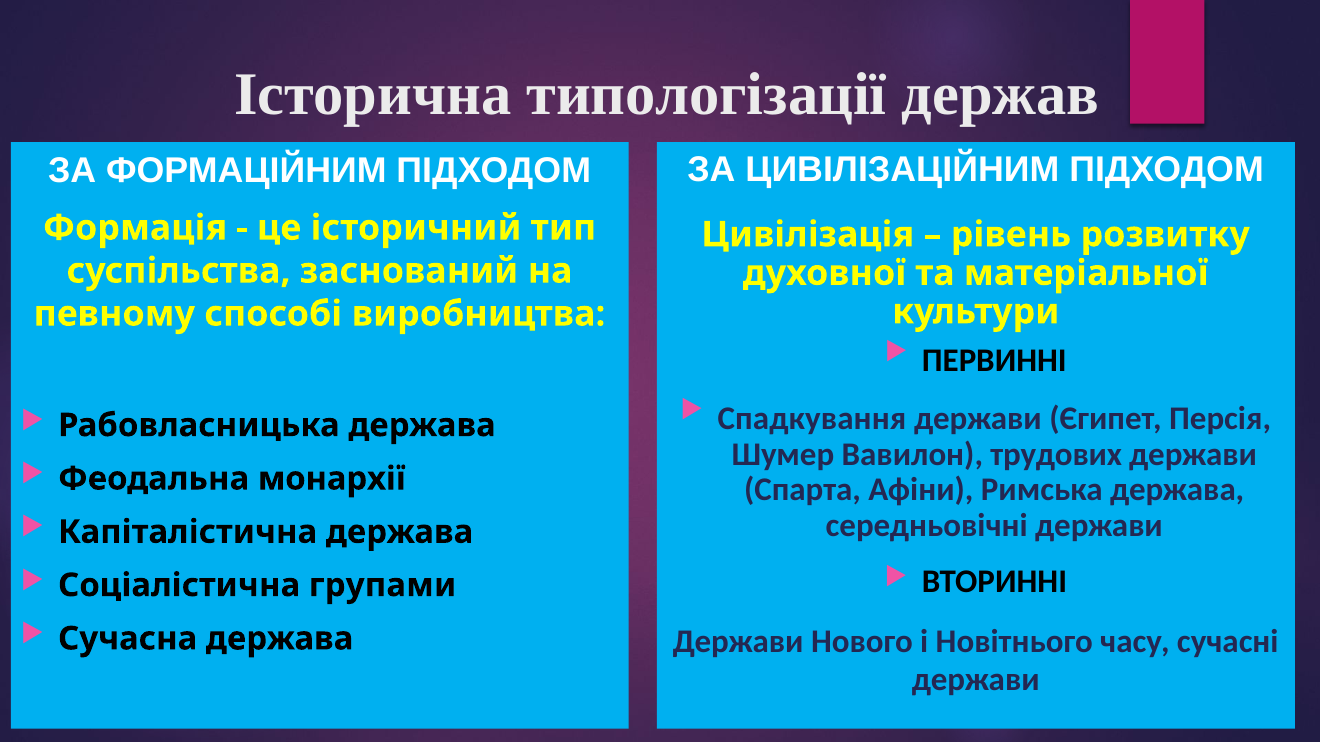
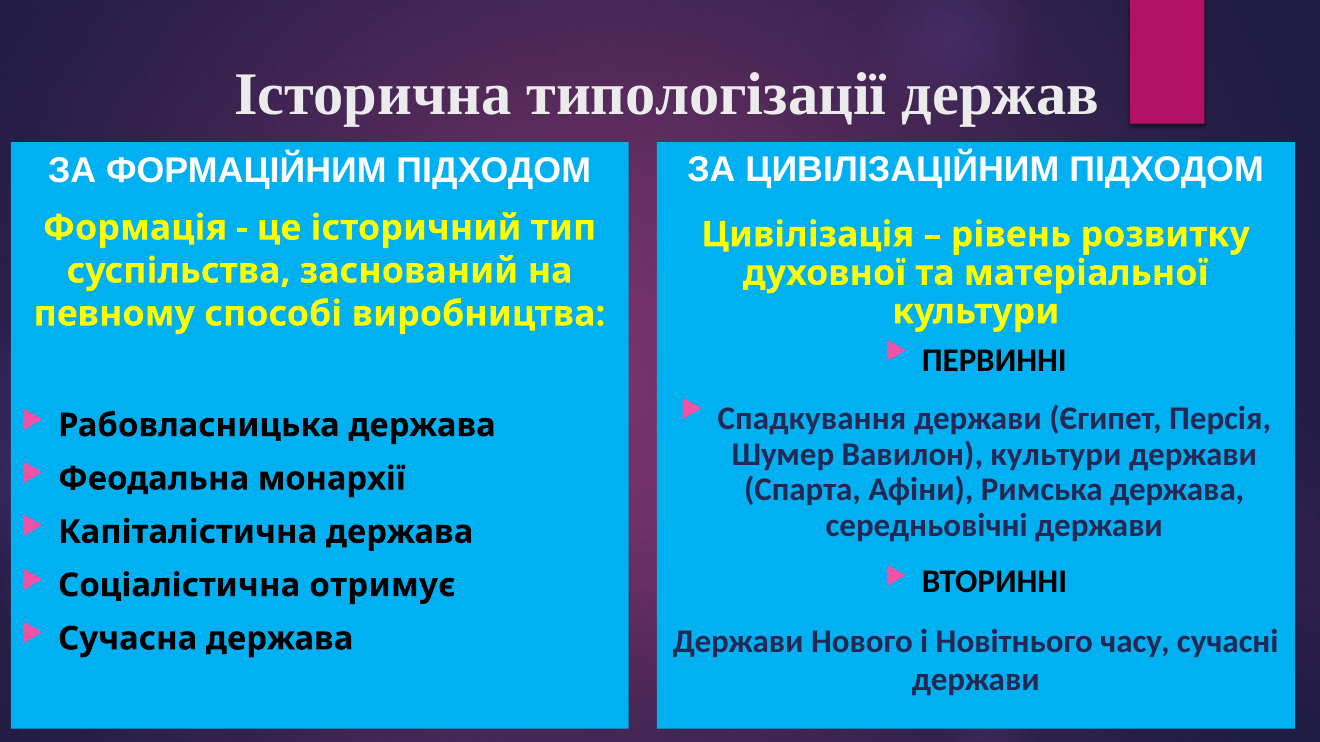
Вавилон трудових: трудових -> культури (1056, 454)
групами: групами -> отримує (382, 586)
